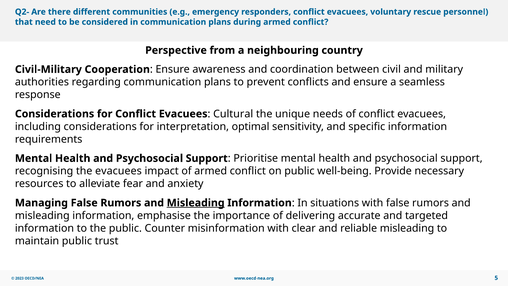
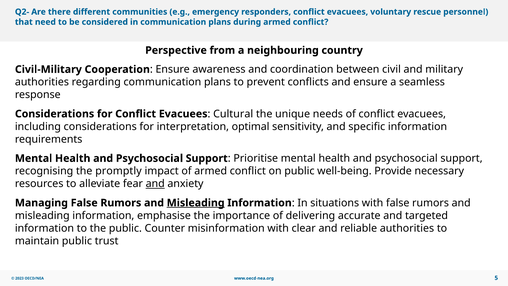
the evacuees: evacuees -> promptly (118, 171)
and underline: none -> present (155, 184)
reliable misleading: misleading -> authorities (407, 228)
